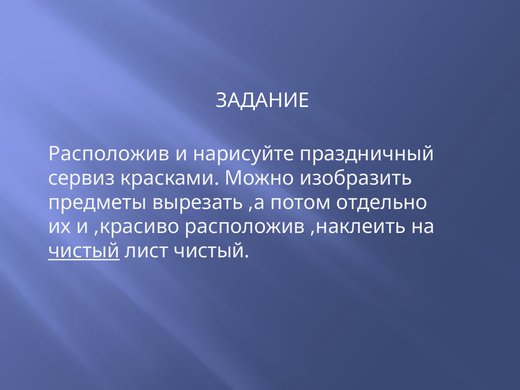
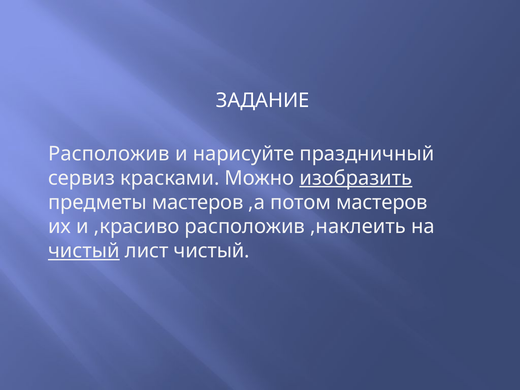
изобразить underline: none -> present (356, 178)
предметы вырезать: вырезать -> мастеров (198, 202)
потом отдельно: отдельно -> мастеров (382, 202)
